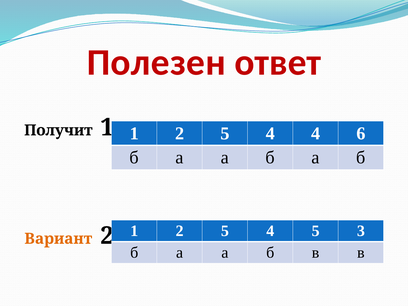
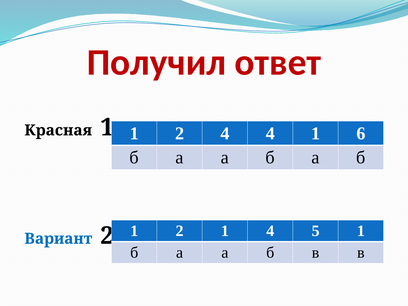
Полезен: Полезен -> Получил (156, 63)
5: 5 -> 4 (225, 133)
4 4: 4 -> 1 (316, 133)
Получит: Получит -> Красная (58, 130)
5: 5 -> 1 (225, 231)
5 3: 3 -> 1 (361, 231)
Вариант colour: orange -> blue (58, 239)
